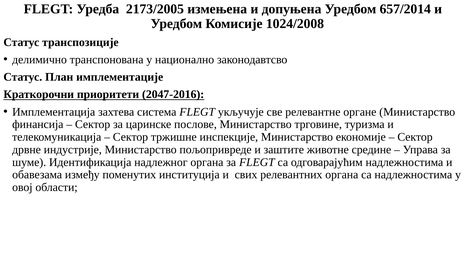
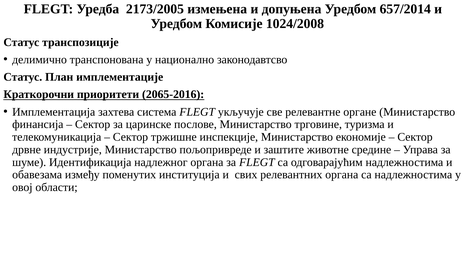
2047-2016: 2047-2016 -> 2065-2016 (173, 94)
